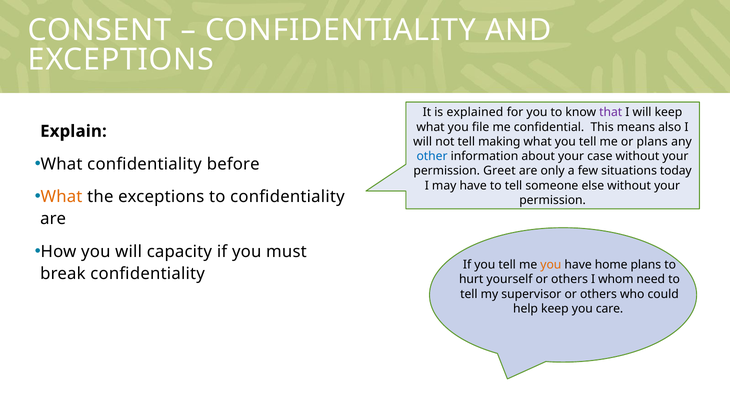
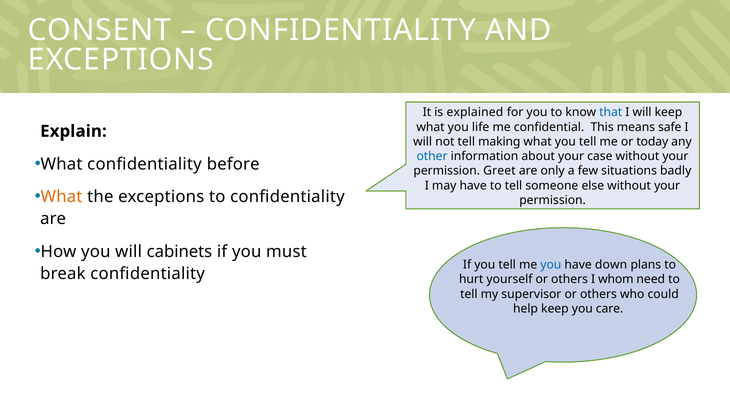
that colour: purple -> blue (611, 112)
file: file -> life (481, 127)
also: also -> safe (670, 127)
or plans: plans -> today (652, 142)
today: today -> badly (676, 171)
capacity: capacity -> cabinets (179, 251)
you colour: orange -> blue (551, 265)
home: home -> down (611, 265)
